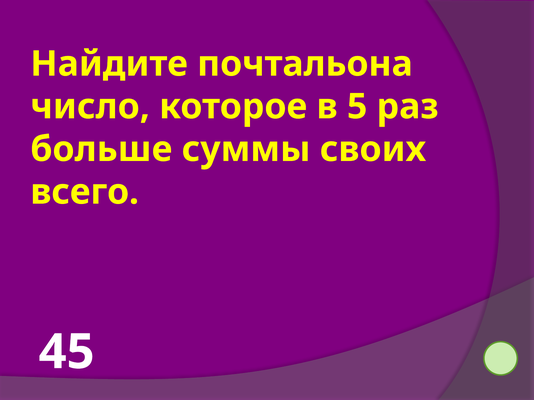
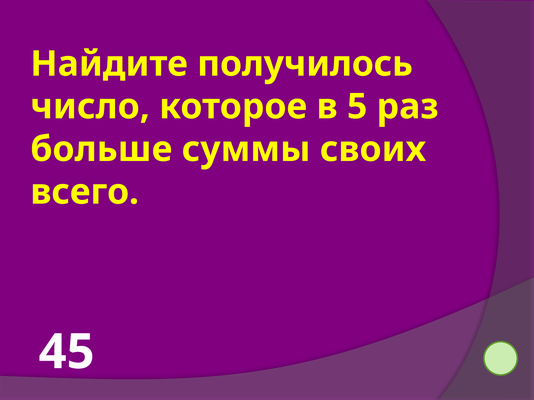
почтальона: почтальона -> получилось (305, 64)
